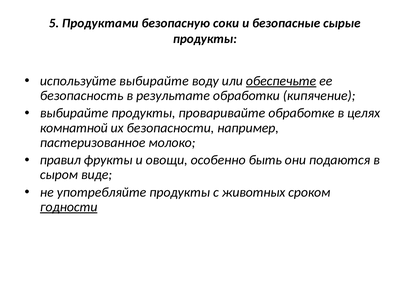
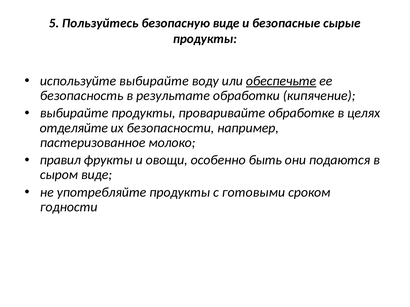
Продуктами: Продуктами -> Пользуйтесь (100, 23)
безопасную соки: соки -> виде (226, 23)
комнатной: комнатной -> отделяйте (74, 128)
животных: животных -> готовыми (253, 193)
годности underline: present -> none (69, 207)
